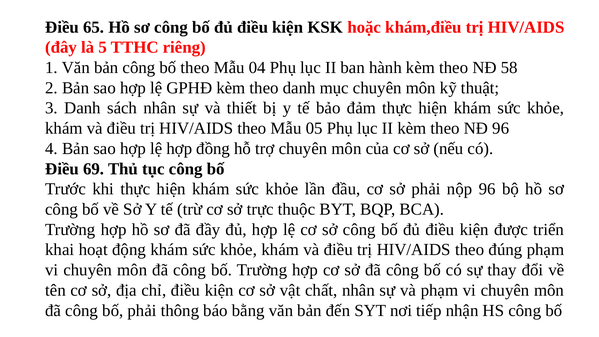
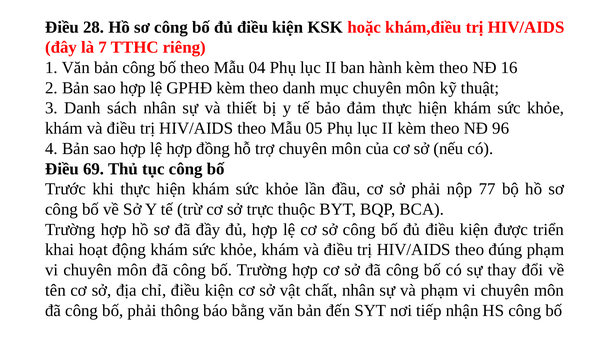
65: 65 -> 28 (94, 27)
5: 5 -> 7 (103, 47)
58: 58 -> 16 (509, 68)
nộp 96: 96 -> 77 (487, 189)
